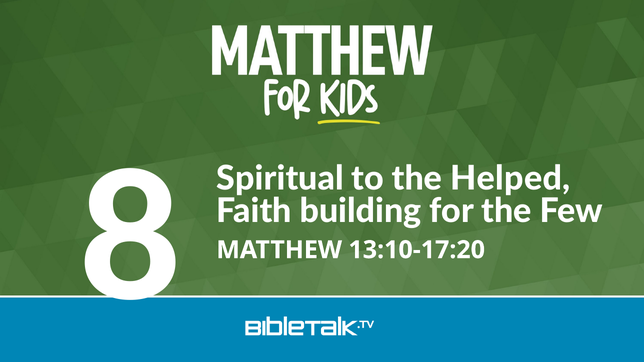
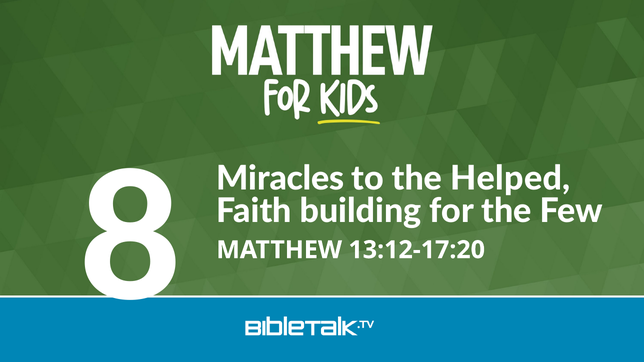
Spiritual: Spiritual -> Miracles (280, 179)
13:10-17:20: 13:10-17:20 -> 13:12-17:20 (417, 250)
